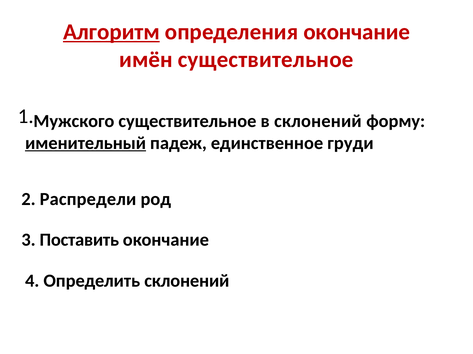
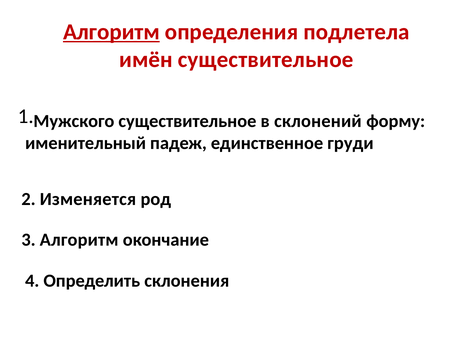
определения окончание: окончание -> подлетела (356, 32)
именительный underline: present -> none (86, 143)
Распредели: Распредели -> Изменяется (88, 199)
3 Поставить: Поставить -> Алгоритм (79, 240)
Определить склонений: склонений -> склонения (187, 281)
